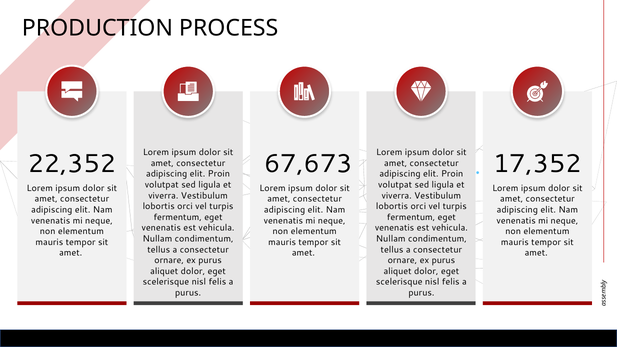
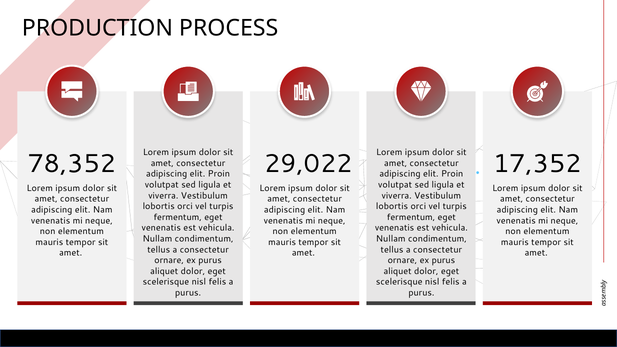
22,352: 22,352 -> 78,352 (72, 164)
67,673: 67,673 -> 29,022 (308, 164)
